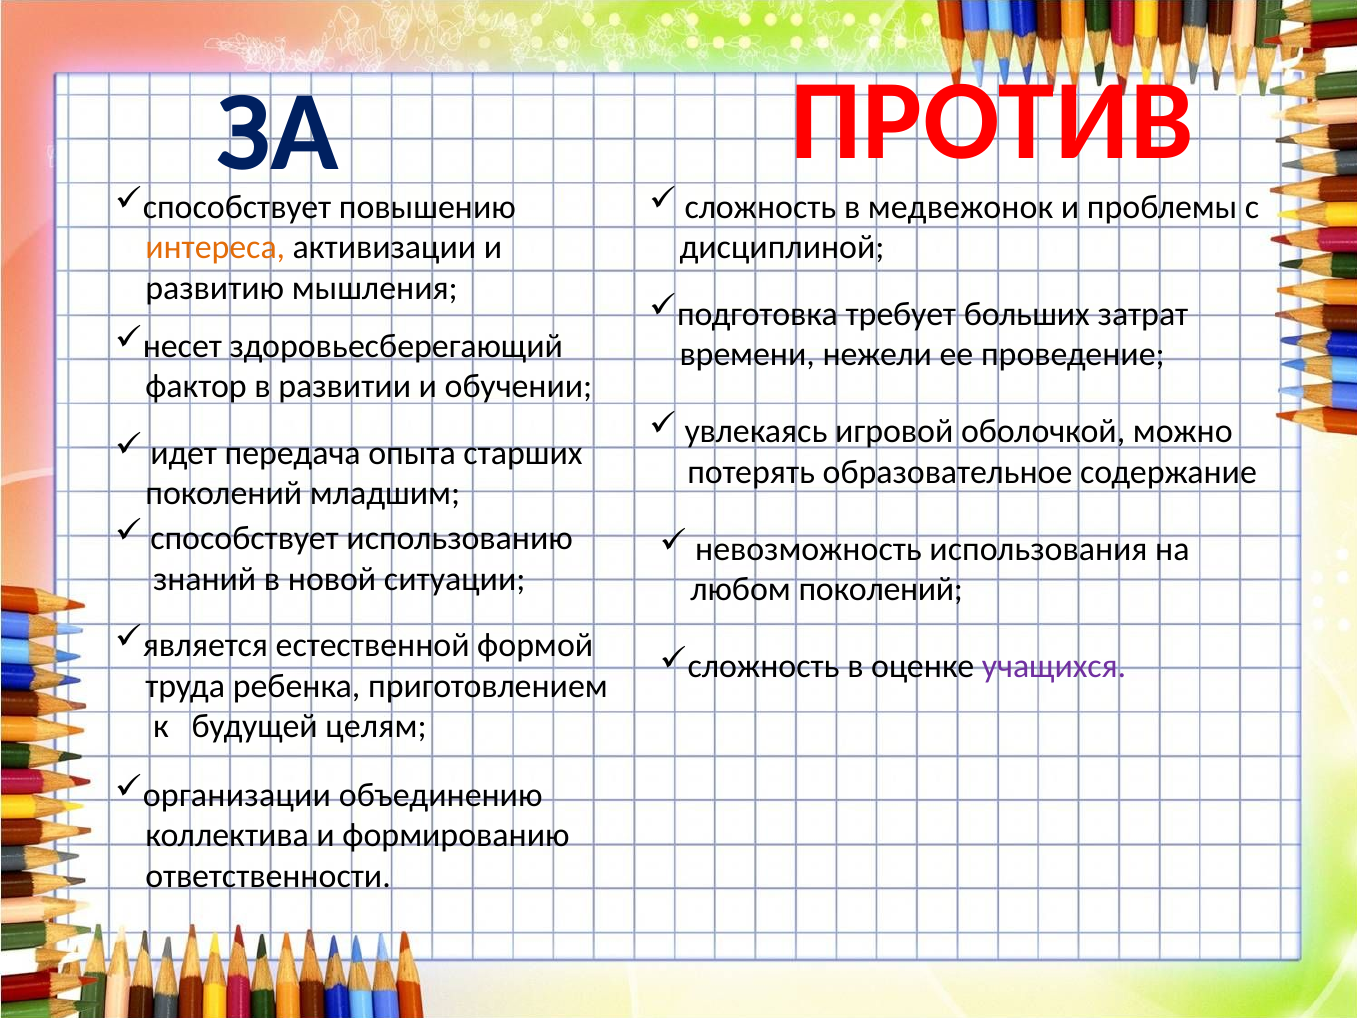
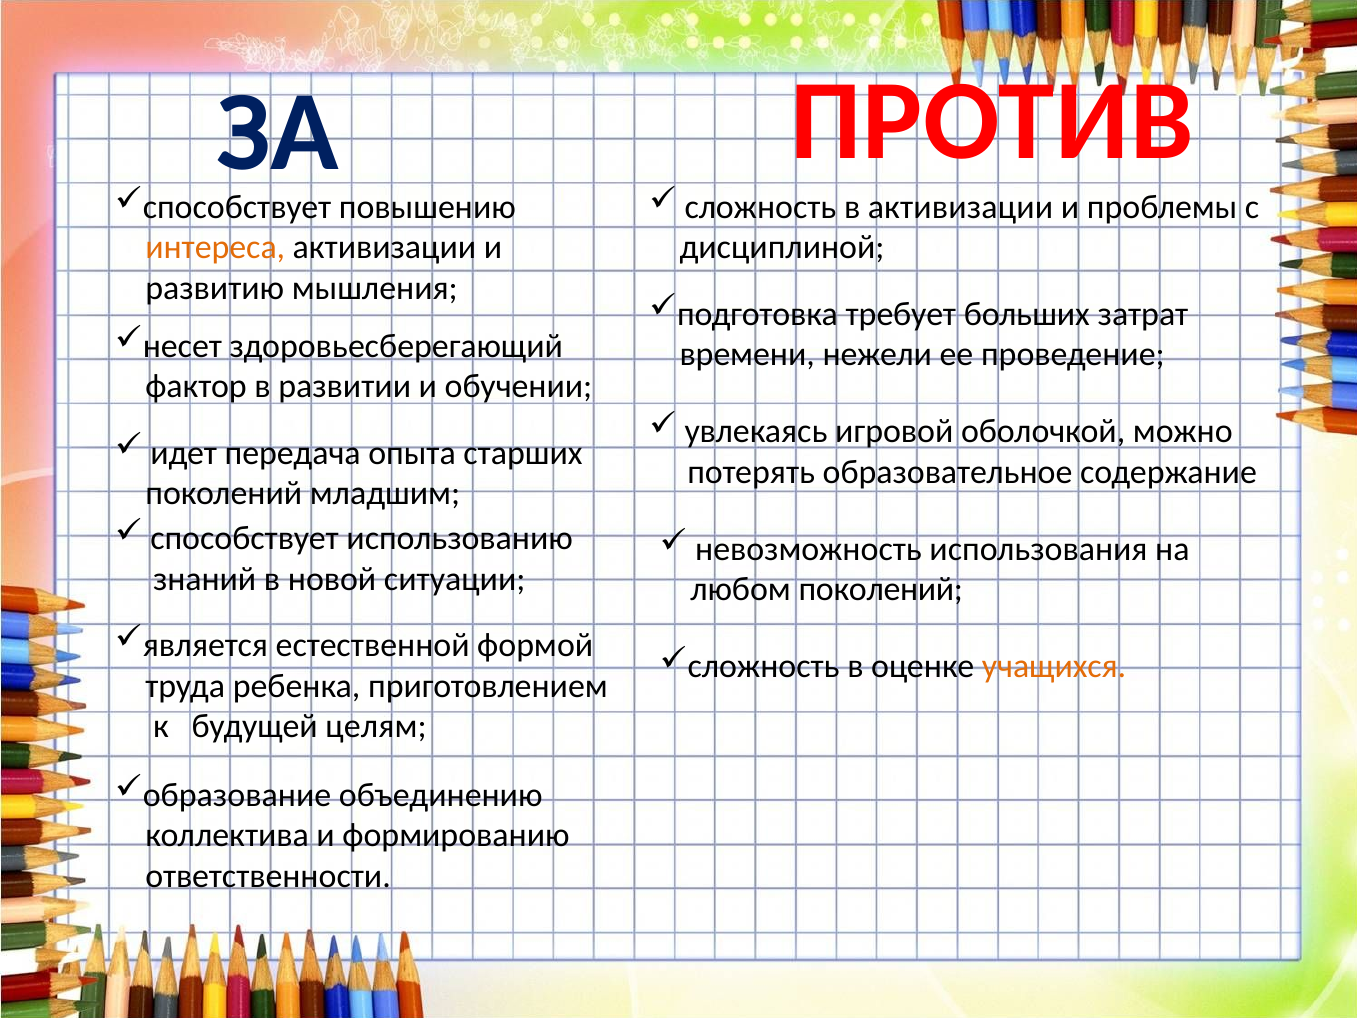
в медвежонок: медвежонок -> активизации (960, 207)
учащихся colour: purple -> orange (1054, 666)
организации: организации -> образование (237, 795)
